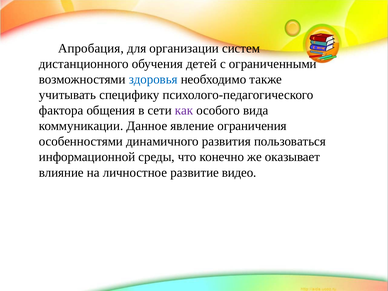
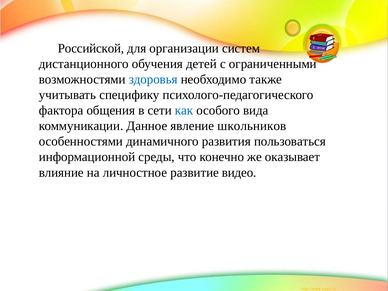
Апробация: Апробация -> Российской (91, 48)
как colour: purple -> blue (184, 110)
ограничения: ограничения -> школьников (252, 126)
